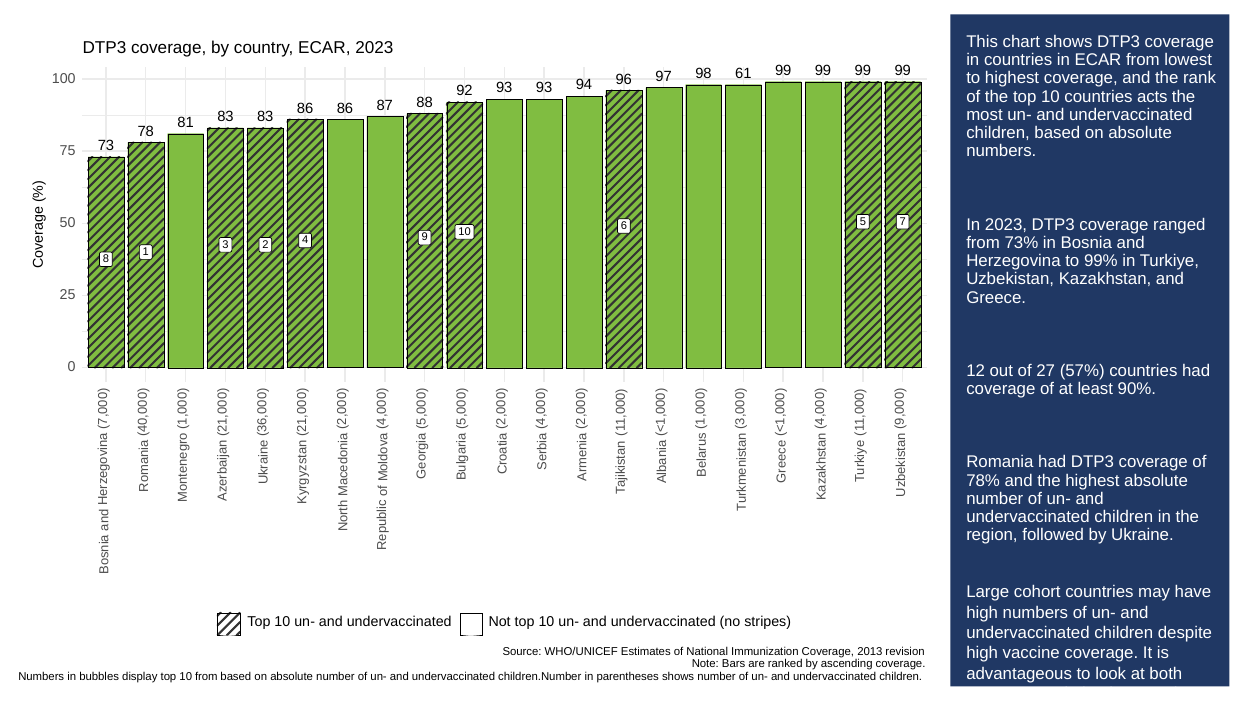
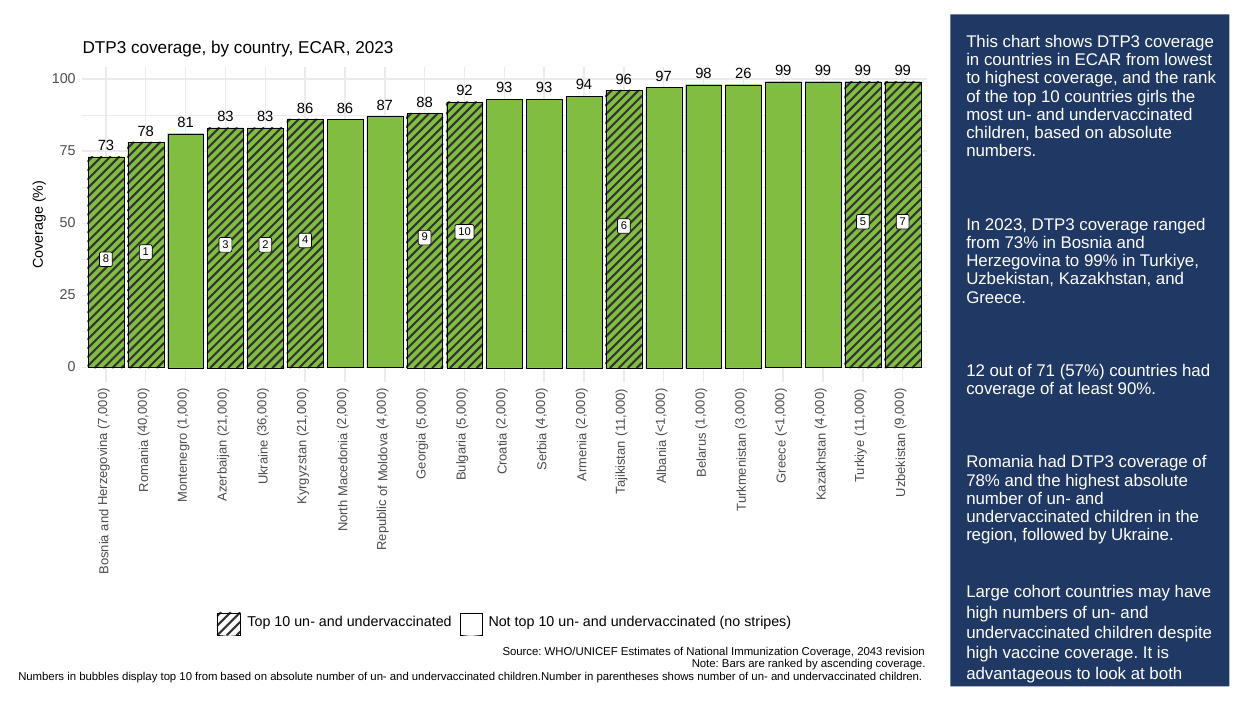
61: 61 -> 26 (743, 73)
acts: acts -> girls (1152, 96)
27: 27 -> 71 (1046, 370)
2013: 2013 -> 2043 (870, 651)
